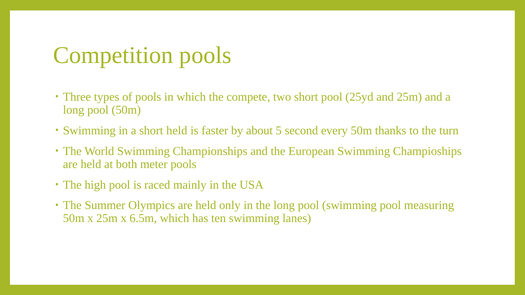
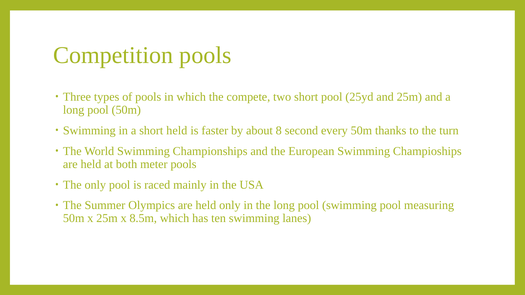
5: 5 -> 8 (279, 131)
The high: high -> only (95, 185)
6.5m: 6.5m -> 8.5m (143, 219)
